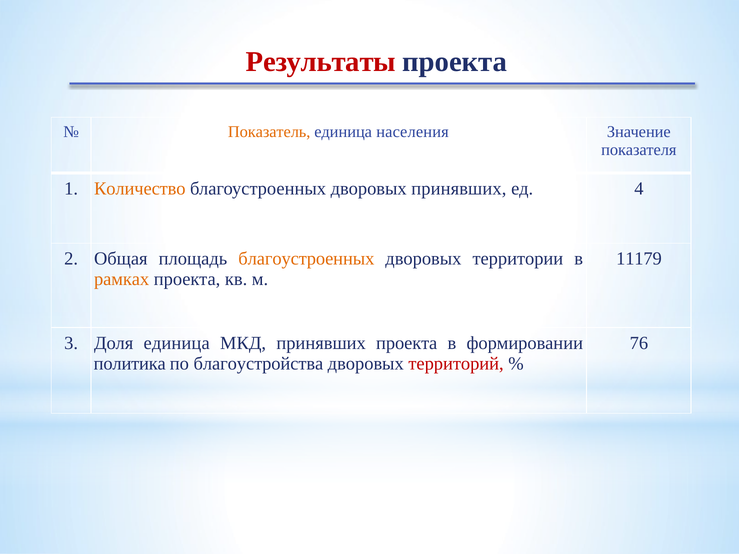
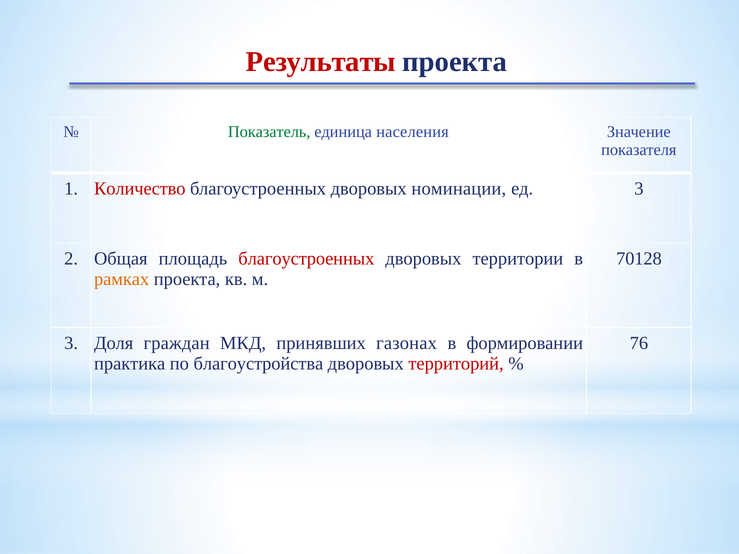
Показатель colour: orange -> green (269, 132)
Количество colour: orange -> red (140, 189)
дворовых принявших: принявших -> номинации (459, 189)
ед 4: 4 -> 3 (639, 189)
благоустроенных colour: orange -> red (306, 259)
11179: 11179 -> 70128 (639, 259)
Доля единица: единица -> граждан (177, 343)
принявших проекта: проекта -> газонах (407, 343)
политика: политика -> практика (130, 364)
